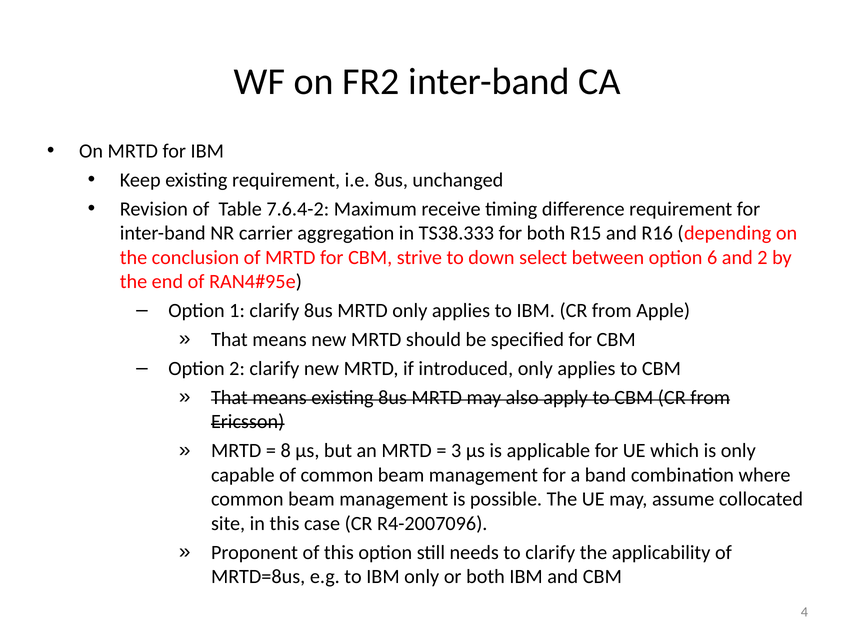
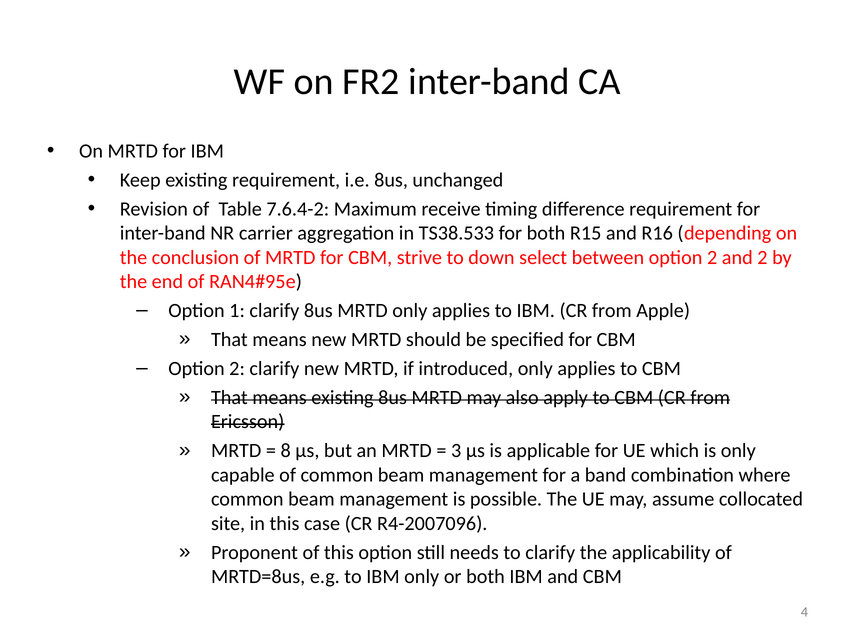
TS38.333: TS38.333 -> TS38.533 (456, 233)
between option 6: 6 -> 2 (712, 258)
